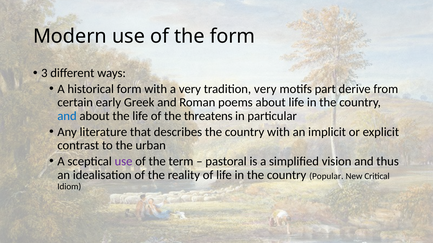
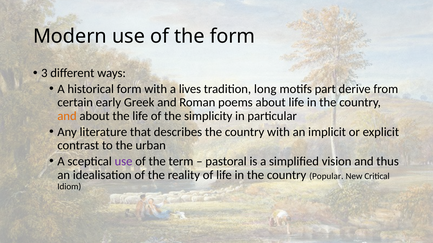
a very: very -> lives (190, 89)
tradition very: very -> long (265, 89)
and colour: blue -> orange (67, 116)
threatens: threatens -> simplicity (208, 116)
